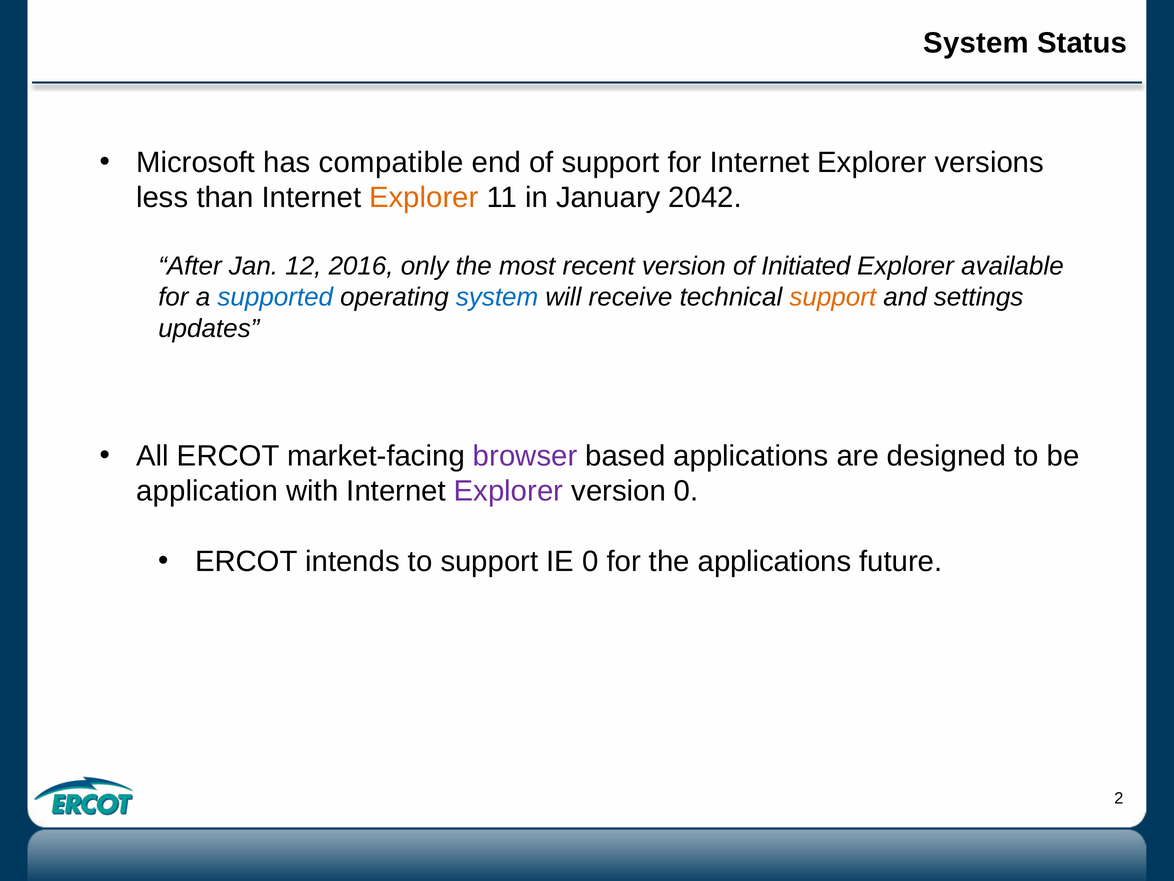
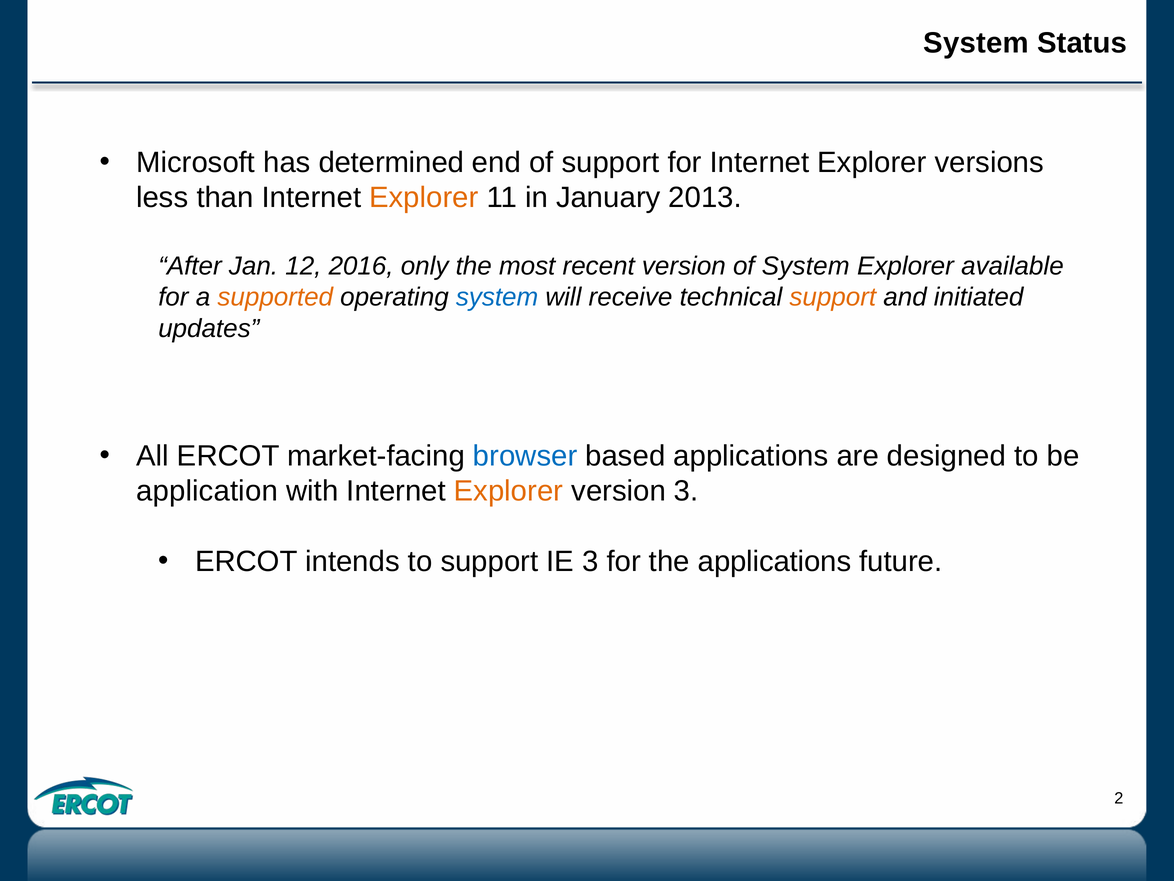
compatible: compatible -> determined (391, 162)
2042: 2042 -> 2013 (705, 198)
of Initiated: Initiated -> System (806, 266)
supported colour: blue -> orange (275, 297)
settings: settings -> initiated (979, 297)
browser colour: purple -> blue (525, 456)
Explorer colour: purple -> orange (509, 491)
version 0: 0 -> 3 (686, 491)
IE 0: 0 -> 3 (590, 561)
